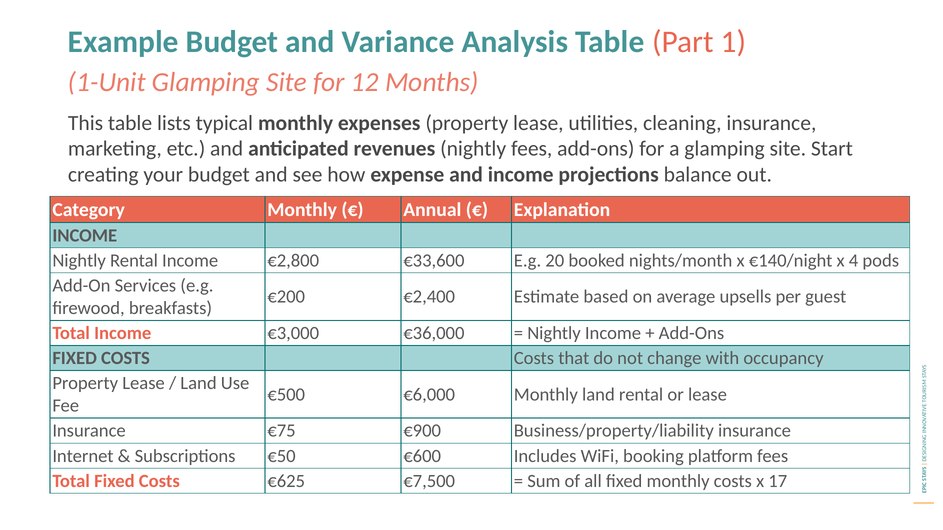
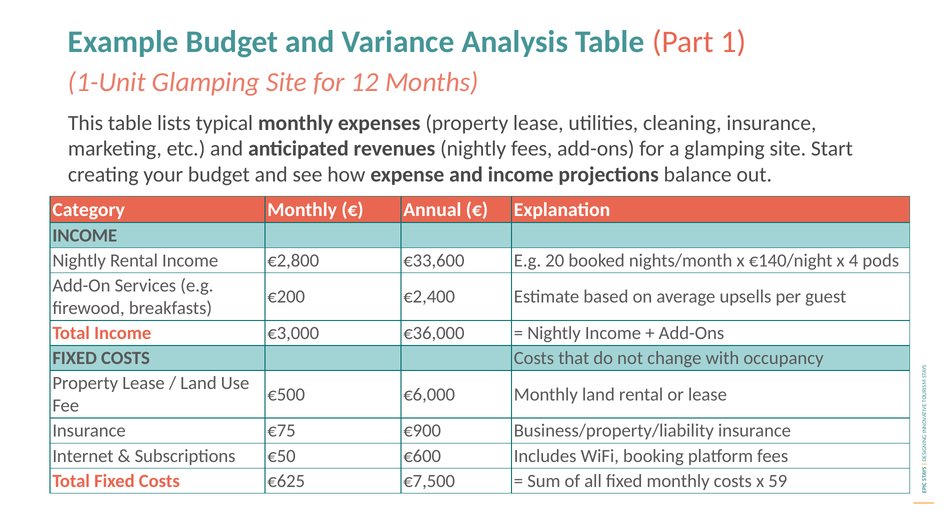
17: 17 -> 59 (778, 481)
